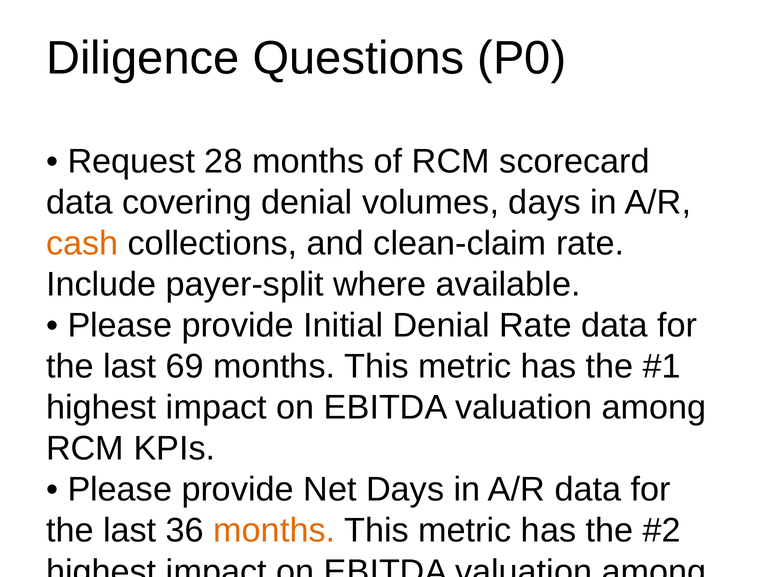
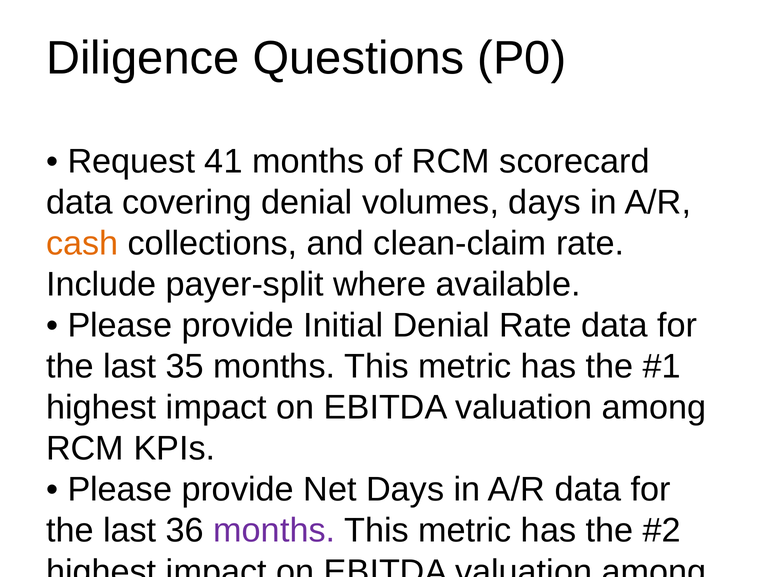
28: 28 -> 41 (224, 161)
69: 69 -> 35 (185, 367)
months colour: orange -> purple (274, 531)
